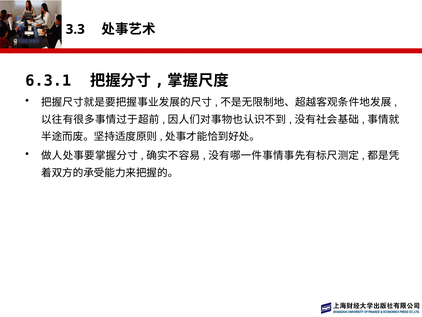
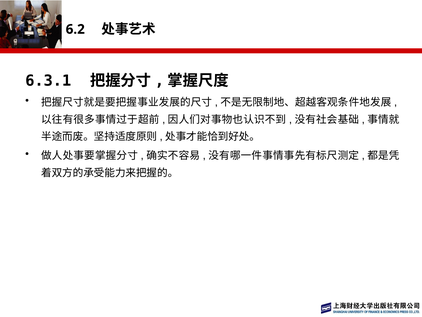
3.3: 3.3 -> 6.2 (75, 29)
